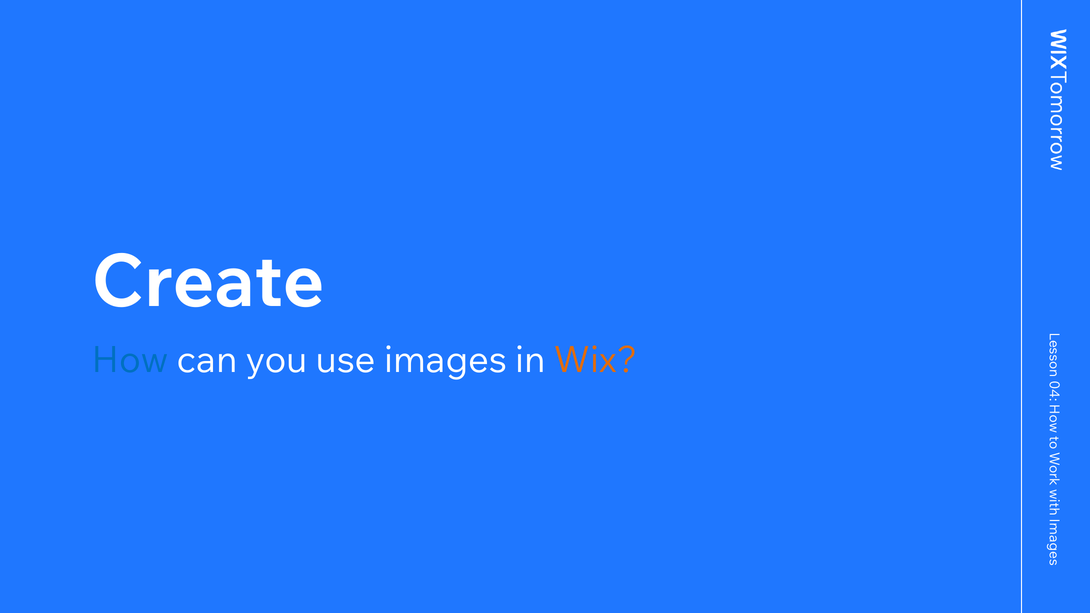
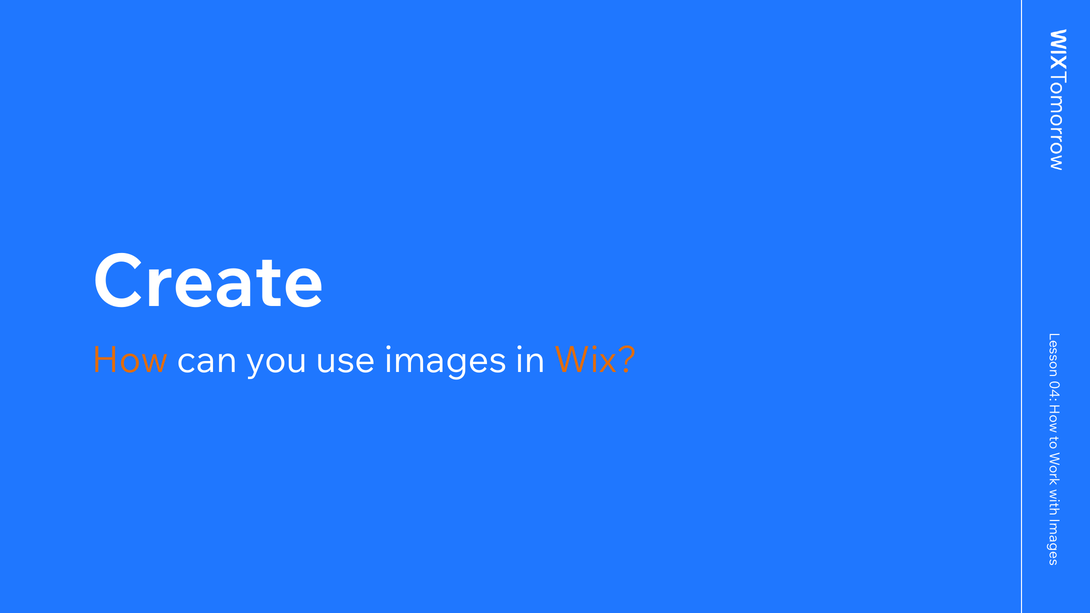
How colour: blue -> orange (130, 360)
